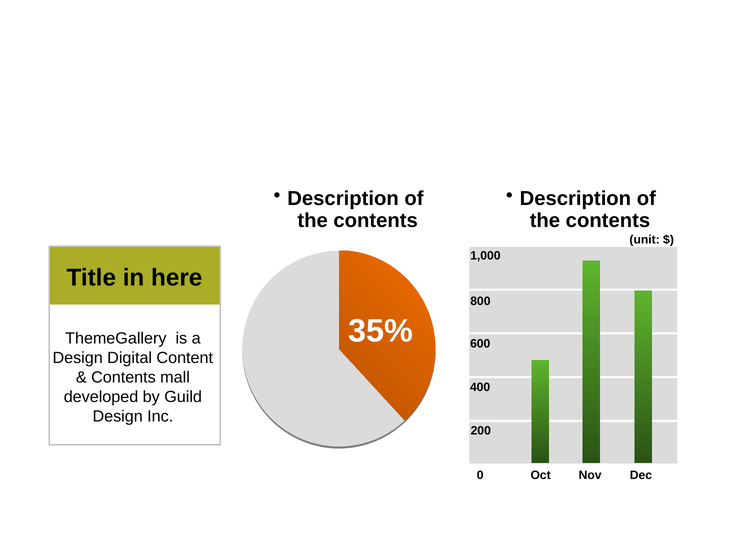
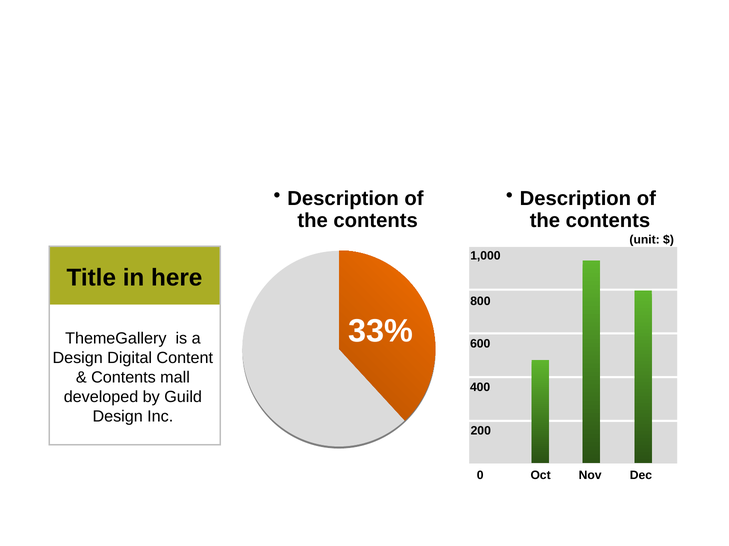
35%: 35% -> 33% (381, 332)
